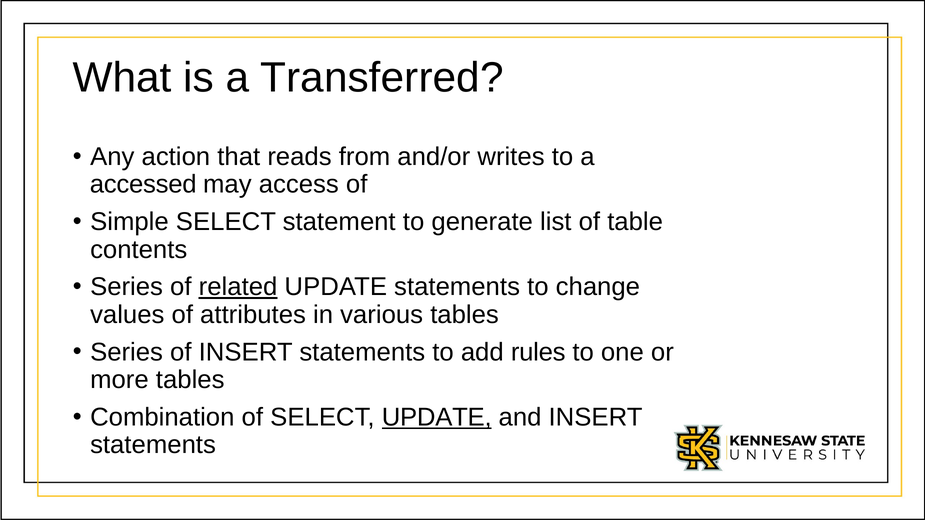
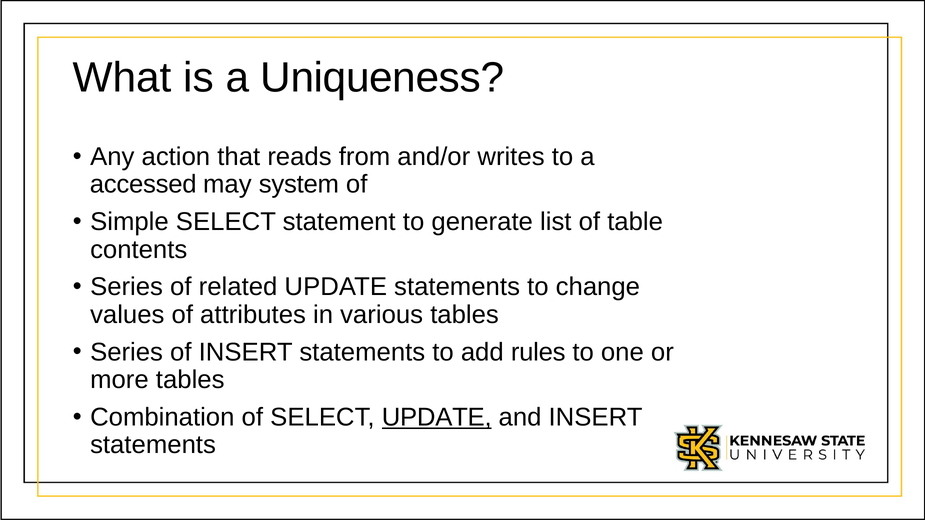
Transferred: Transferred -> Uniqueness (382, 78)
access: access -> system (299, 185)
related underline: present -> none (238, 287)
